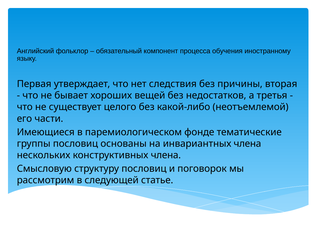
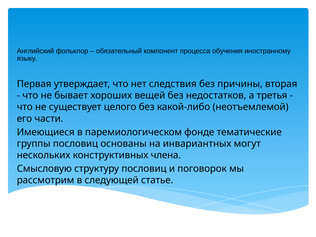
инвариантных члена: члена -> могут (247, 144)
